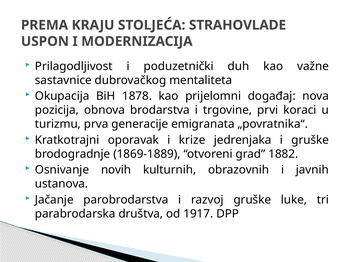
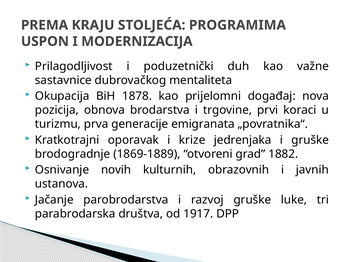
STRAHOVLADE: STRAHOVLADE -> PROGRAMIMA (237, 25)
